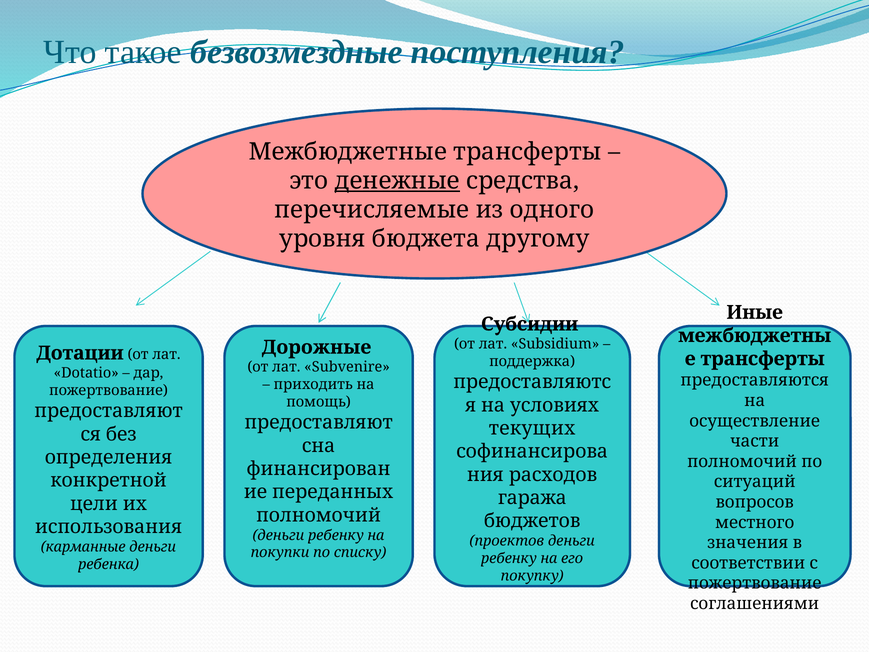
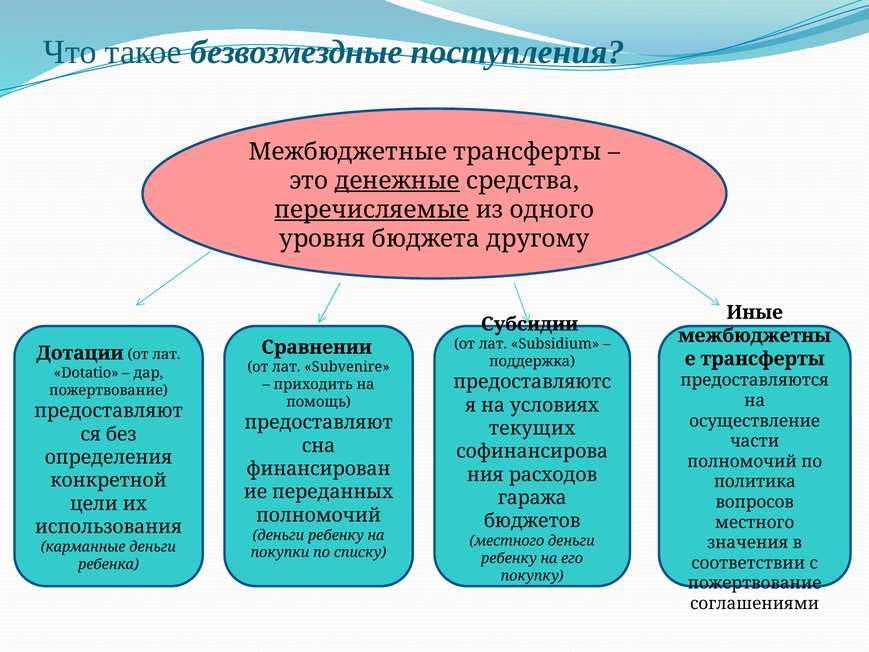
перечисляемые underline: none -> present (372, 210)
Дорожные: Дорожные -> Сравнении (317, 347)
ситуаций: ситуаций -> политика (755, 482)
проектов: проектов -> местного (507, 541)
